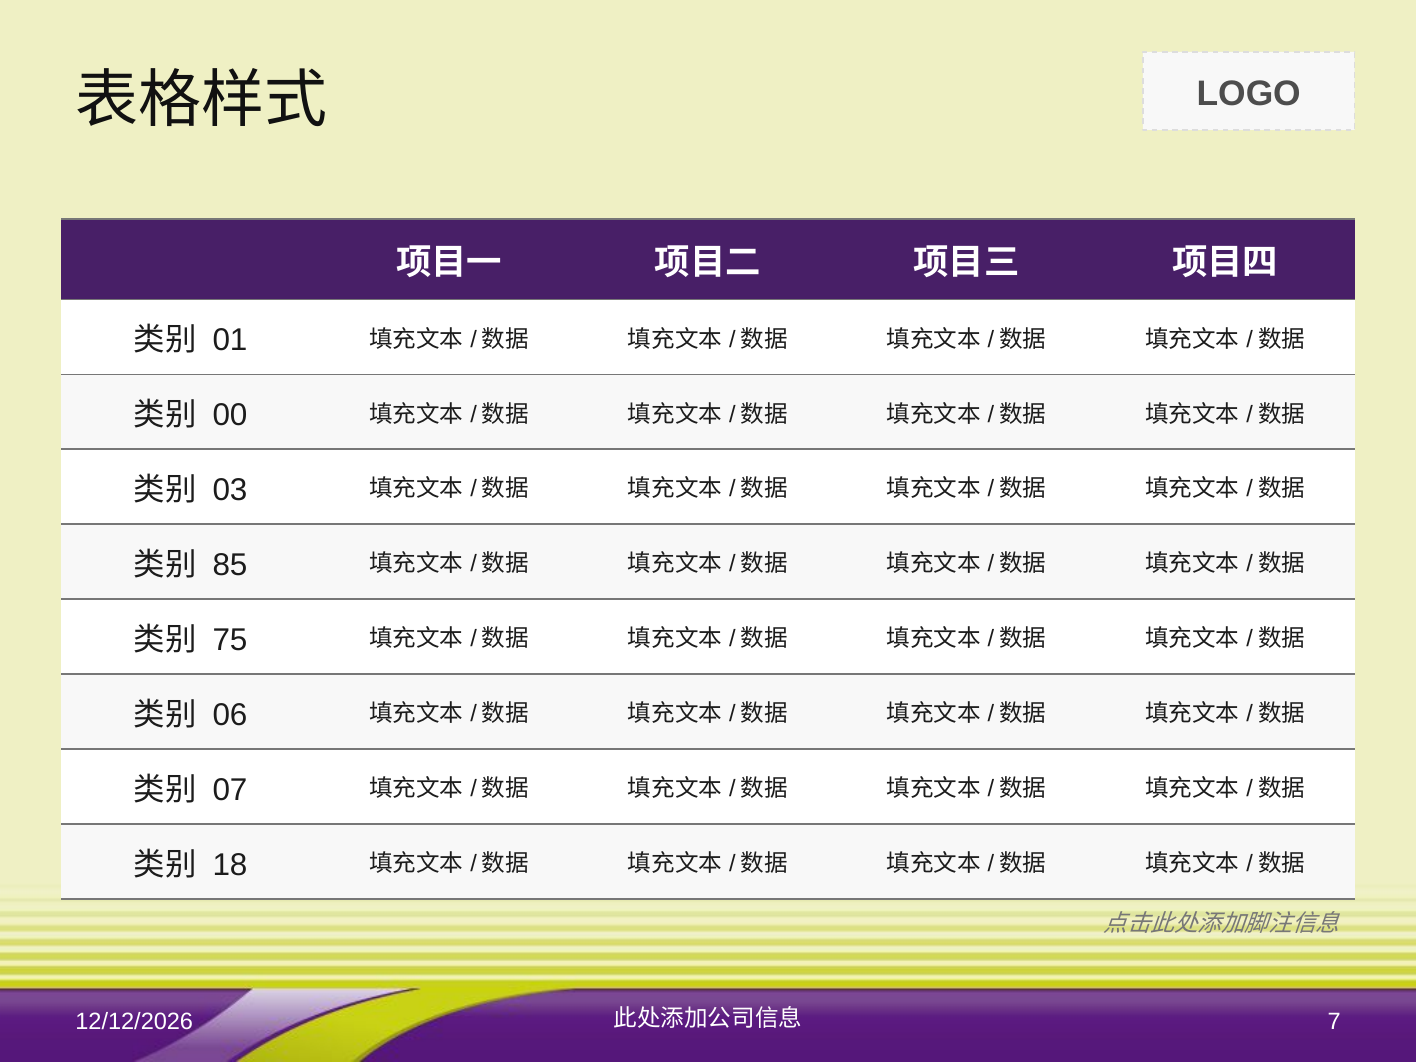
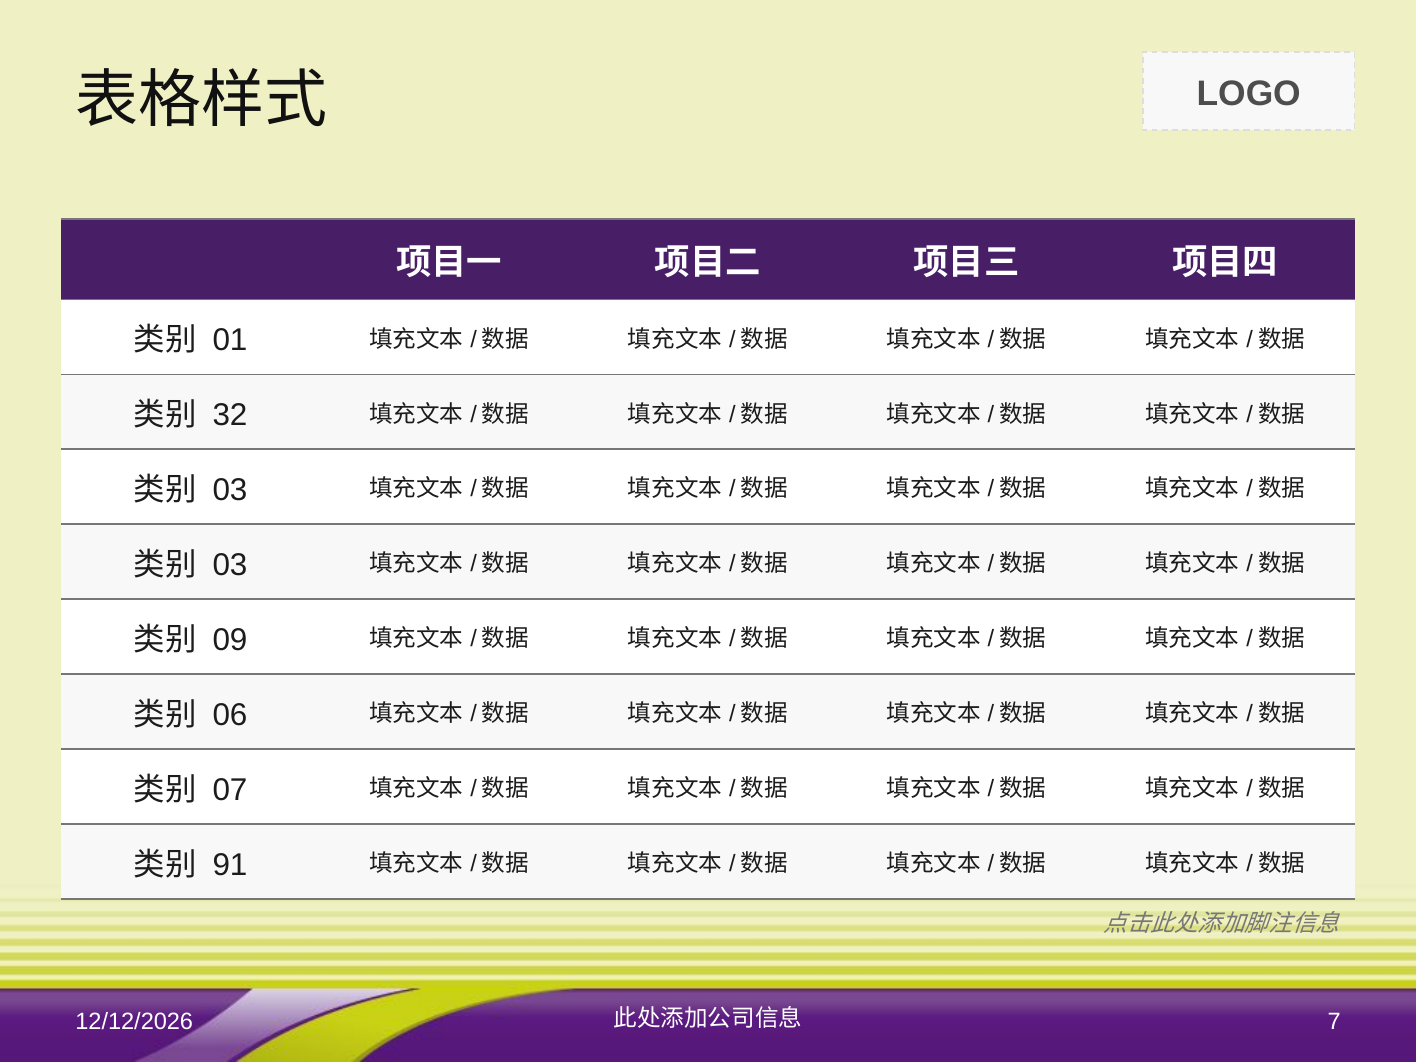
00: 00 -> 32 (230, 415)
85: 85 -> 03 (230, 565)
75: 75 -> 09 (230, 640)
18: 18 -> 91 (230, 865)
